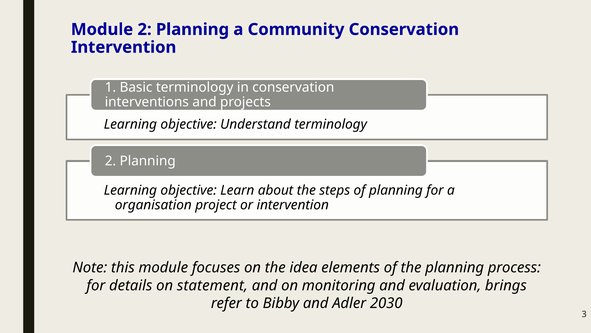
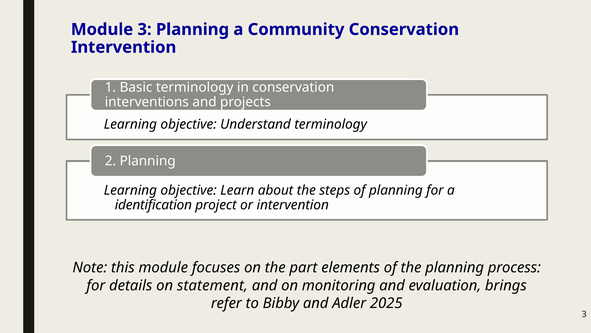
Module 2: 2 -> 3 (145, 29)
organisation: organisation -> identification (153, 205)
idea: idea -> part (303, 267)
2030: 2030 -> 2025 (386, 303)
